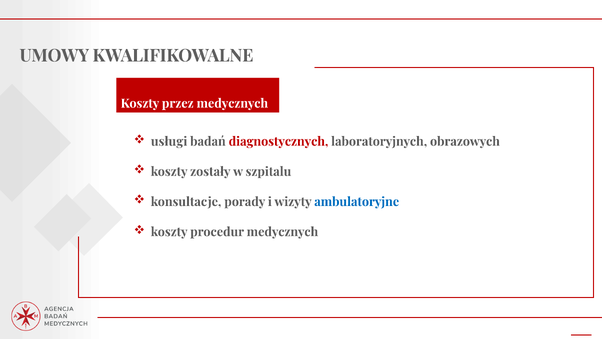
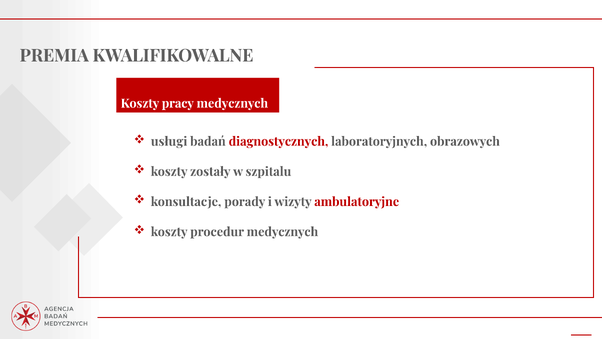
UMOWY: UMOWY -> PREMIA (54, 56)
przez: przez -> pracy (178, 103)
ambulatoryjne colour: blue -> red (357, 202)
